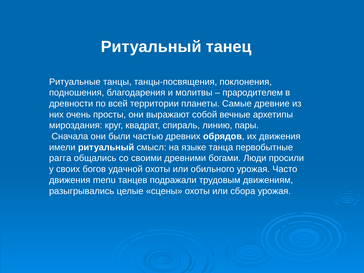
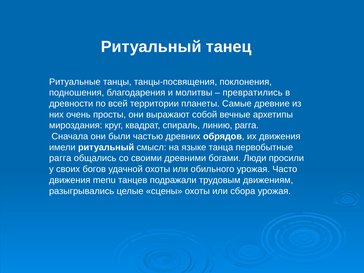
прародителем: прародителем -> превратились (253, 93)
линию пары: пары -> рагга (247, 125)
